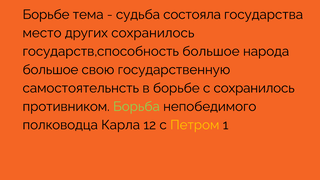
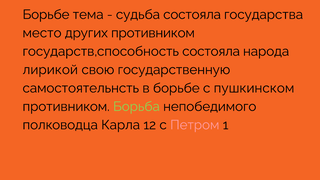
других сохранилось: сохранилось -> противником (153, 33)
государств,способность большое: большое -> состояла (211, 51)
большое: большое -> лирикой (50, 70)
с сохранилось: сохранилось -> пушкинском (254, 88)
Петром colour: yellow -> pink (195, 125)
